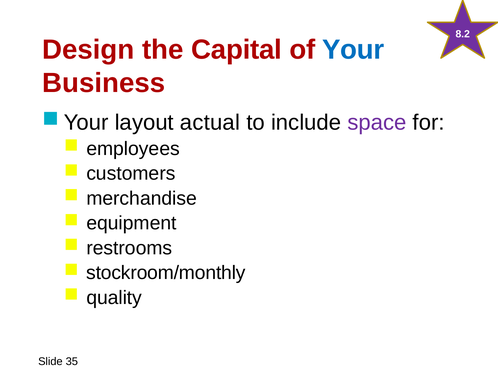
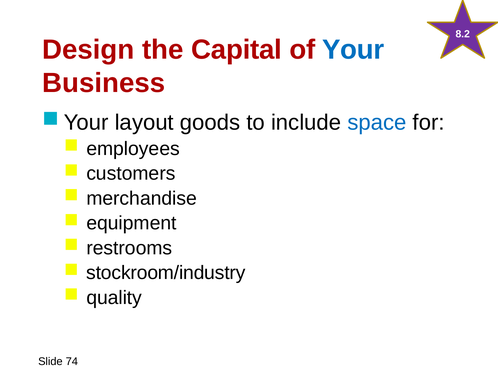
actual: actual -> goods (210, 122)
space colour: purple -> blue (377, 122)
stockroom/monthly: stockroom/monthly -> stockroom/industry (166, 273)
35: 35 -> 74 (72, 361)
